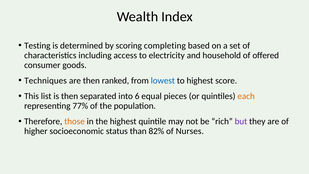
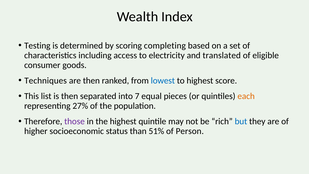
household: household -> translated (222, 55)
offered: offered -> eligible (266, 55)
6: 6 -> 7 (137, 96)
77%: 77% -> 27% (80, 106)
those colour: orange -> purple (75, 121)
but colour: purple -> blue (241, 121)
82%: 82% -> 51% (156, 131)
Nurses: Nurses -> Person (190, 131)
